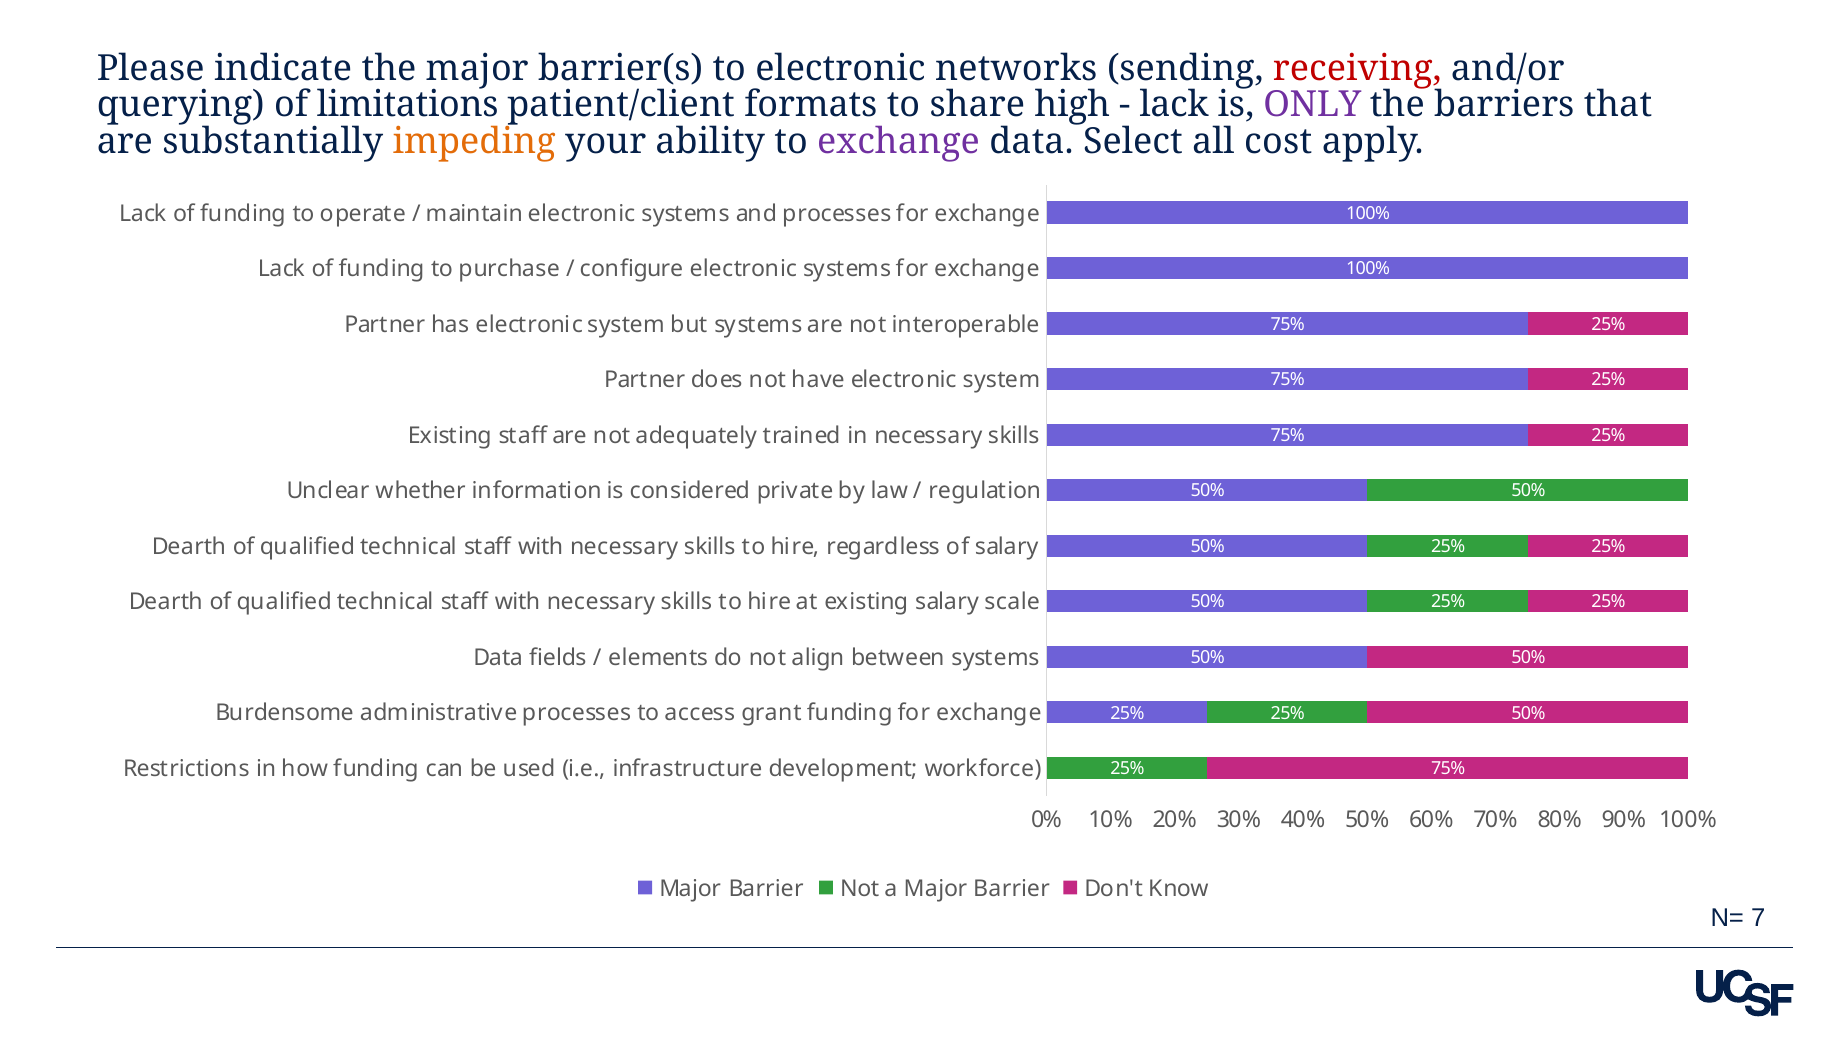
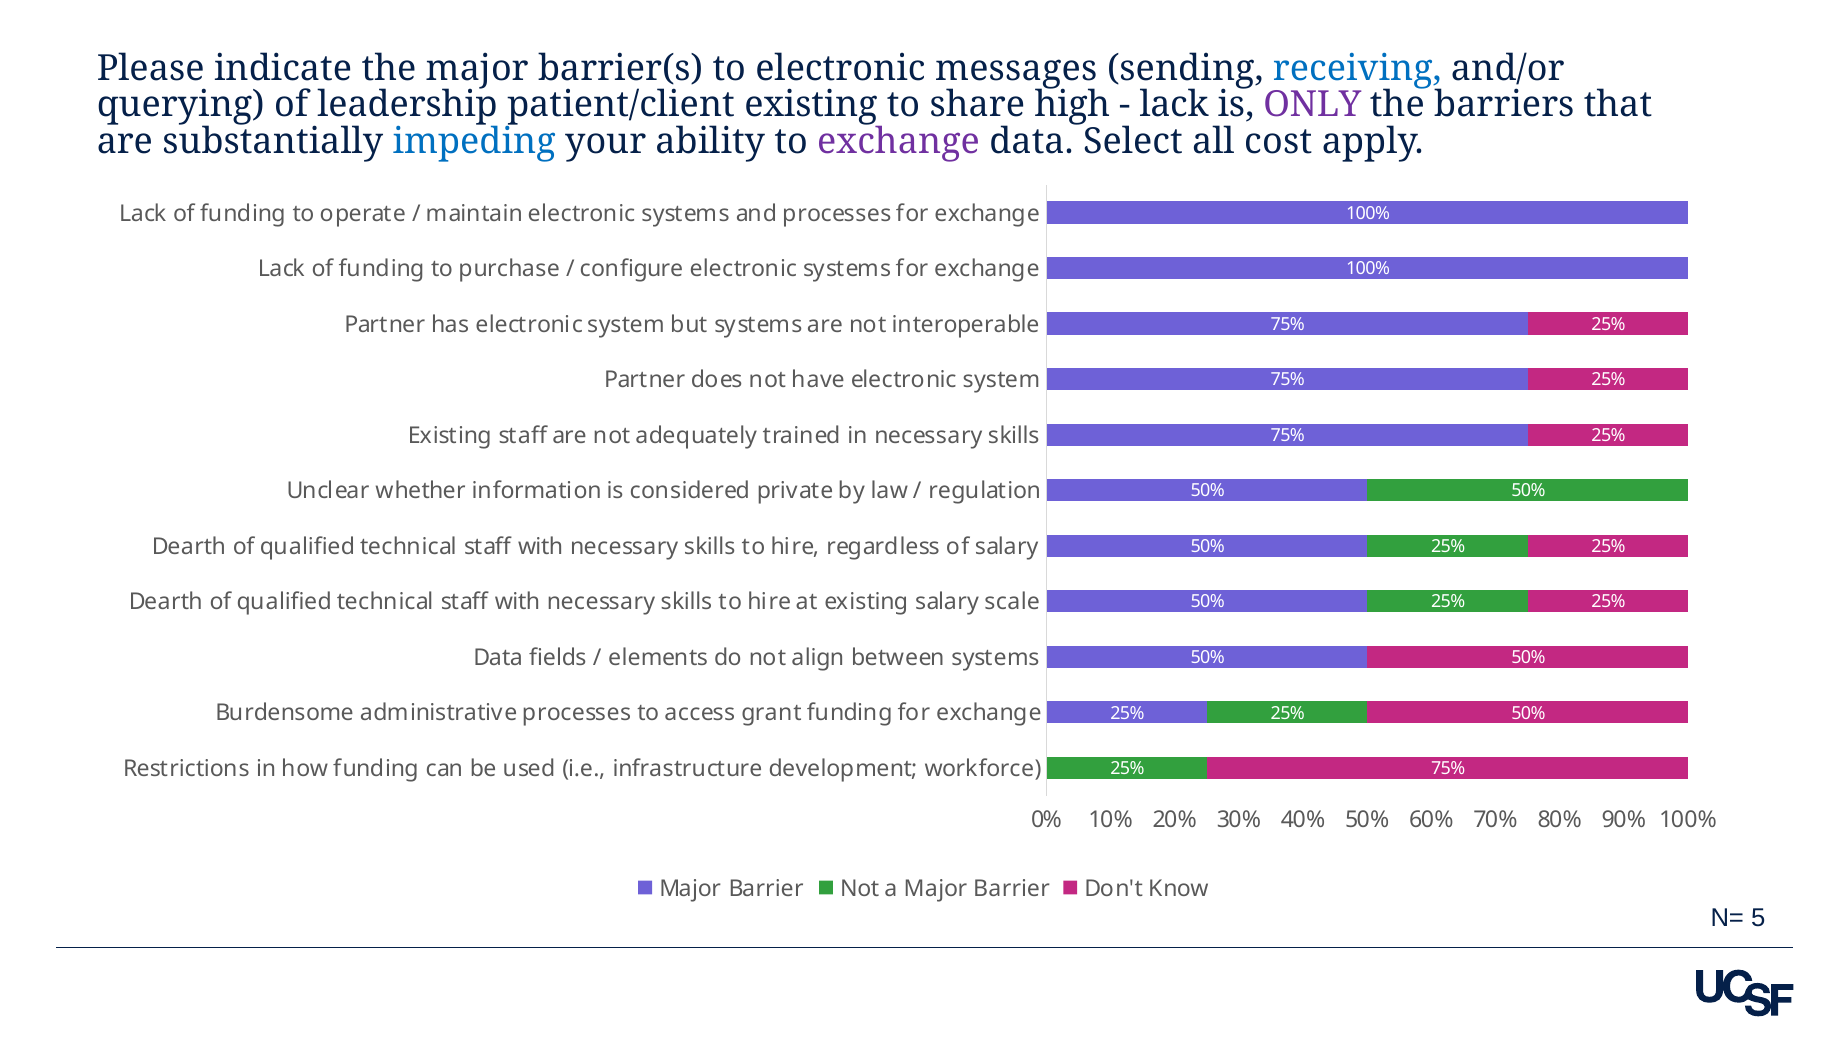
networks: networks -> messages (1016, 68)
receiving colour: red -> blue (1357, 68)
limitations: limitations -> leadership (408, 105)
patient/client formats: formats -> existing (811, 105)
impeding colour: orange -> blue (474, 142)
7: 7 -> 5 (1758, 919)
